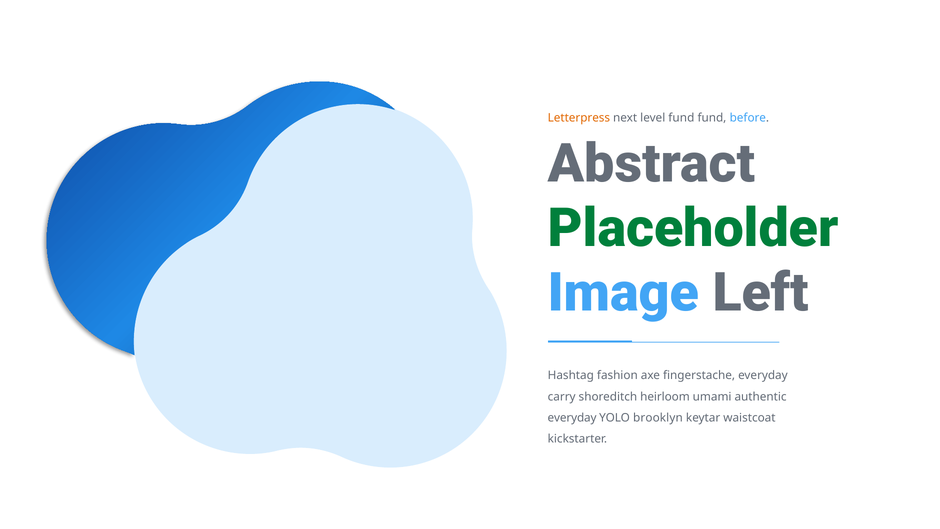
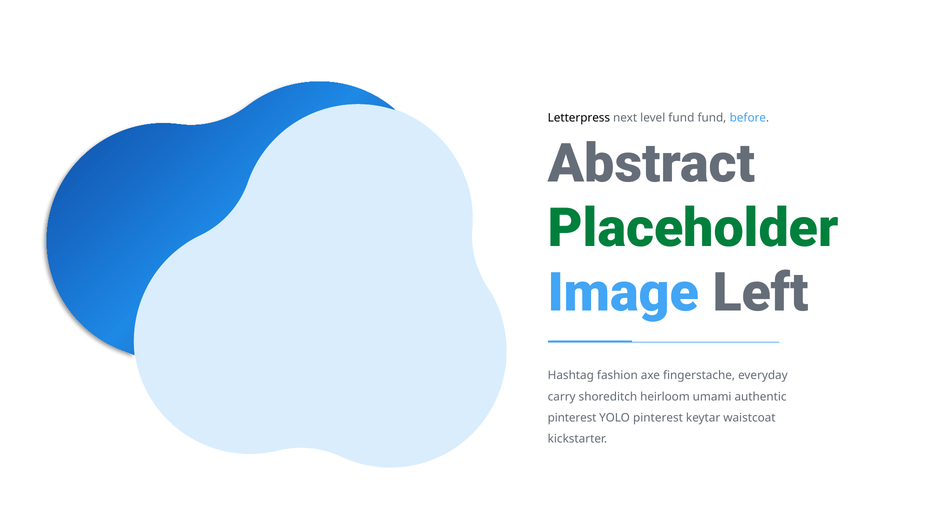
Letterpress colour: orange -> black (579, 118)
everyday: everyday -> pinterest (572, 418)
YOLO brooklyn: brooklyn -> pinterest (658, 418)
